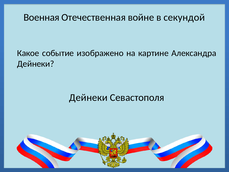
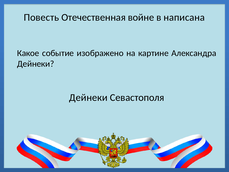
Военная: Военная -> Повесть (41, 17)
секундой: секундой -> написана (184, 17)
